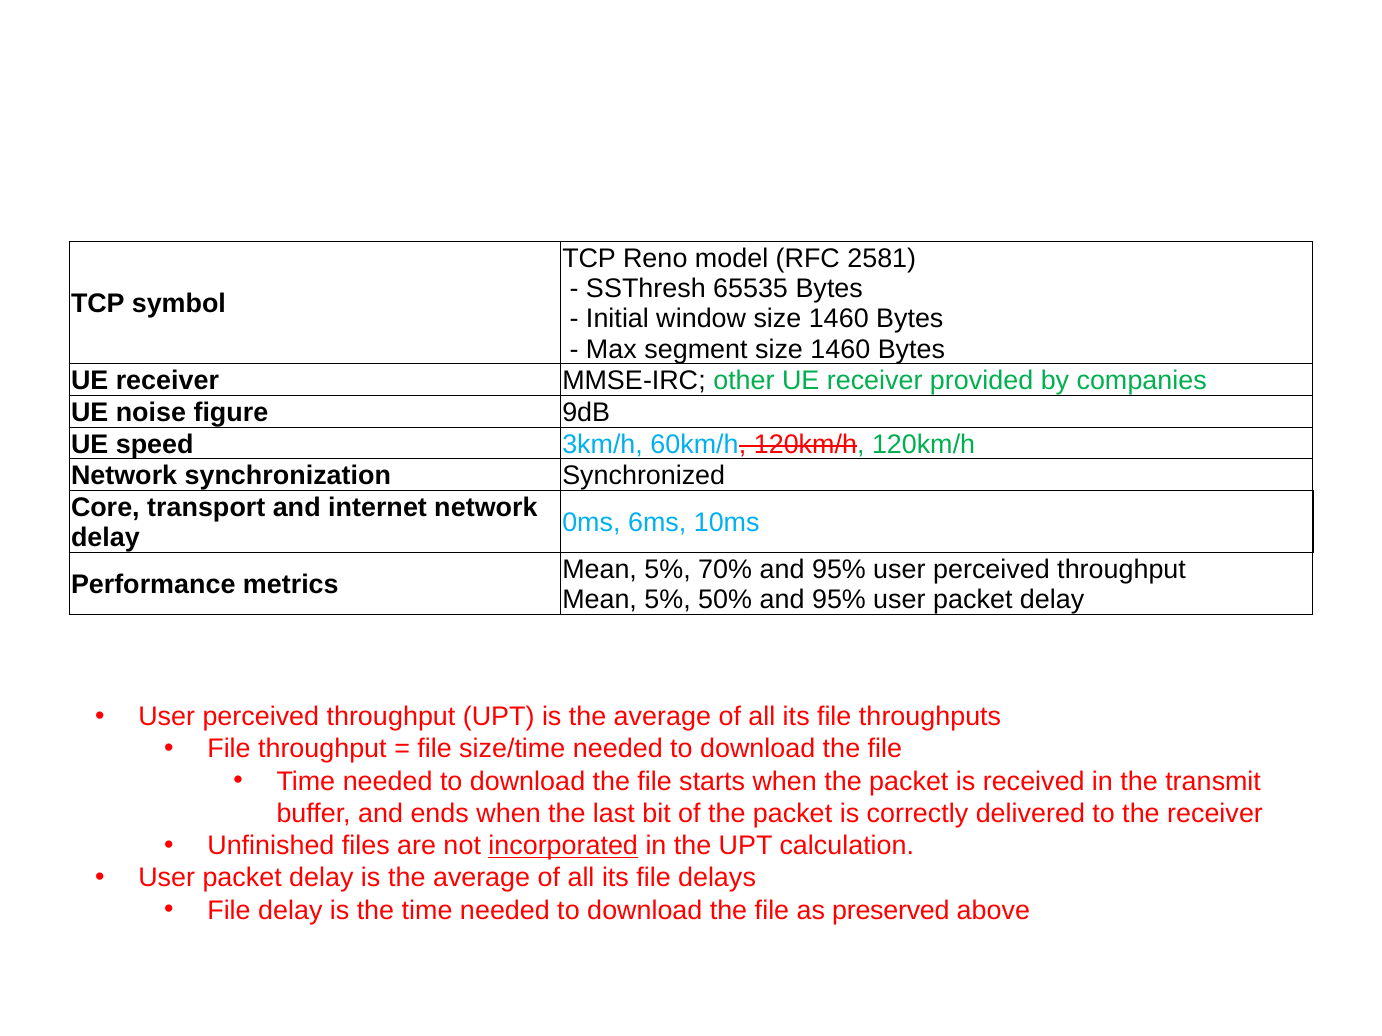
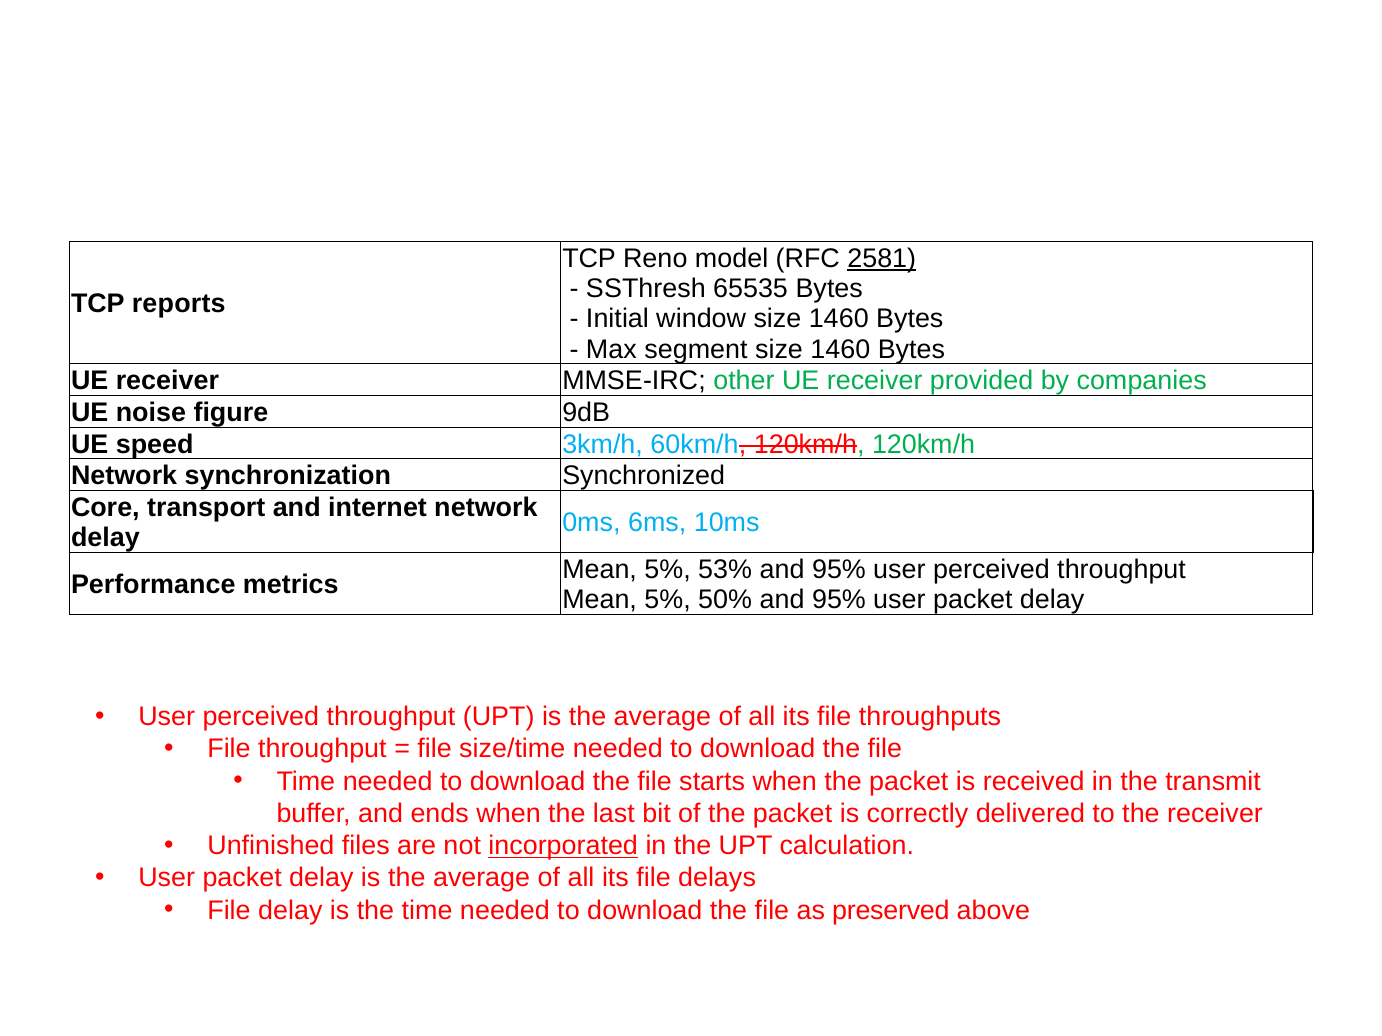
2581 underline: none -> present (882, 259)
symbol: symbol -> reports (179, 304)
70%: 70% -> 53% (725, 570)
